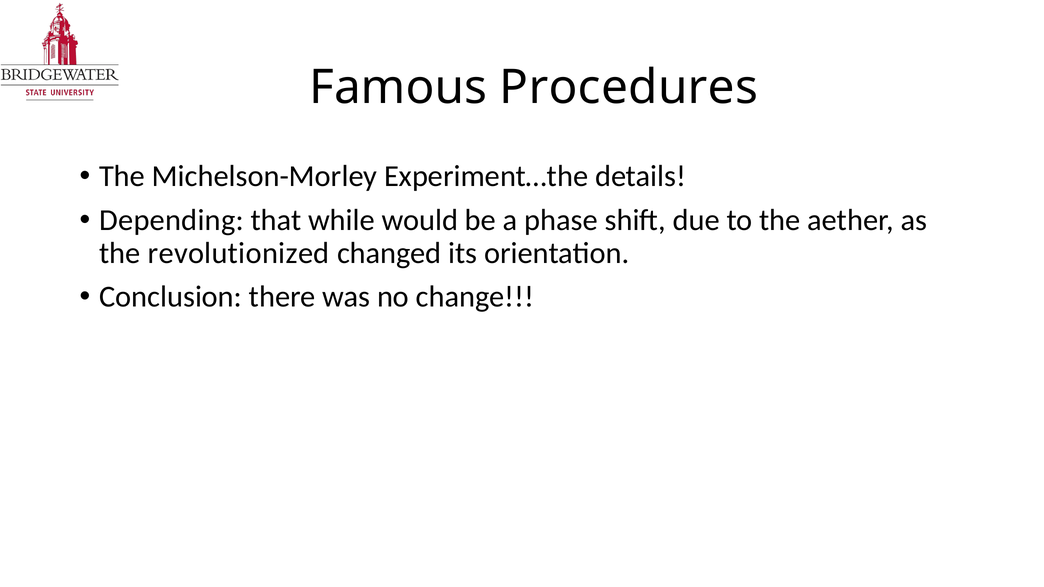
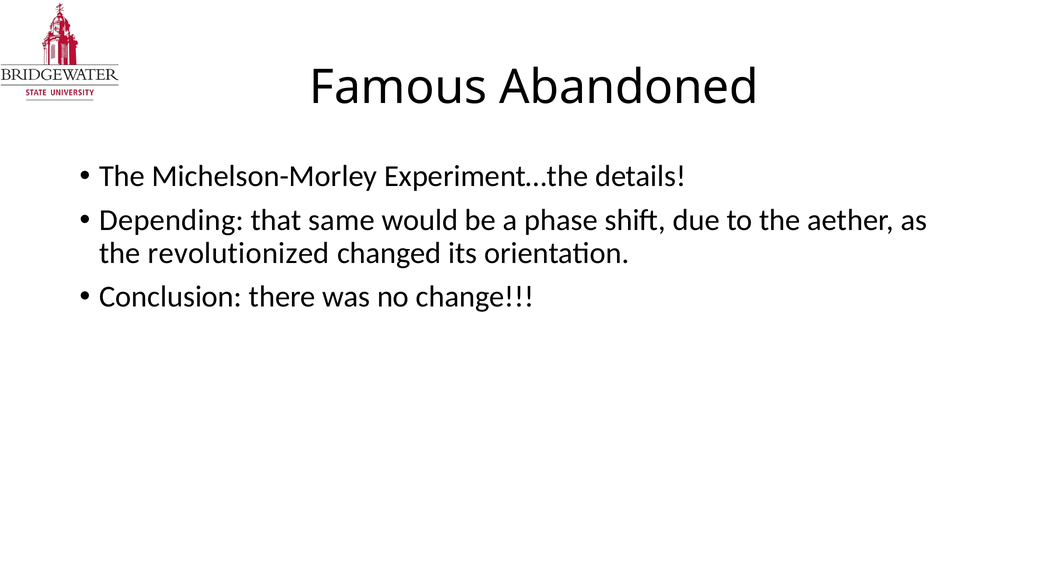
Procedures: Procedures -> Abandoned (629, 88)
while: while -> same (341, 220)
